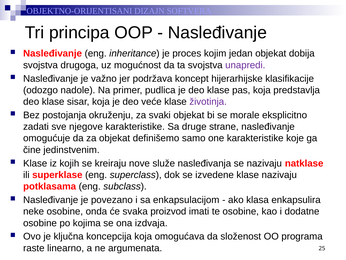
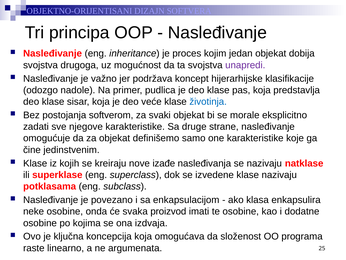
životinja colour: purple -> blue (208, 102)
okruženju: okruženju -> softverom (111, 115)
služe: služe -> izađe (164, 163)
